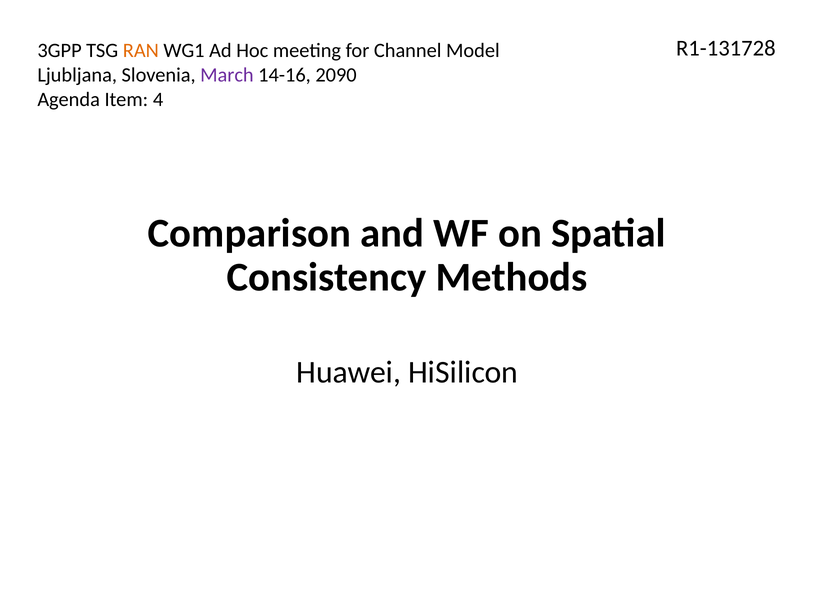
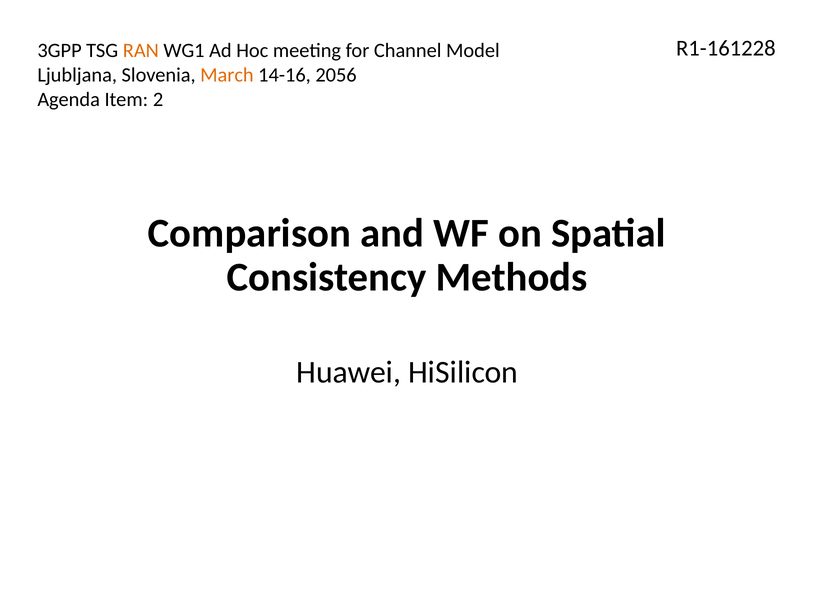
R1-131728: R1-131728 -> R1-161228 (726, 48)
March colour: purple -> orange (227, 75)
2090: 2090 -> 2056 (336, 75)
4: 4 -> 2 (158, 100)
